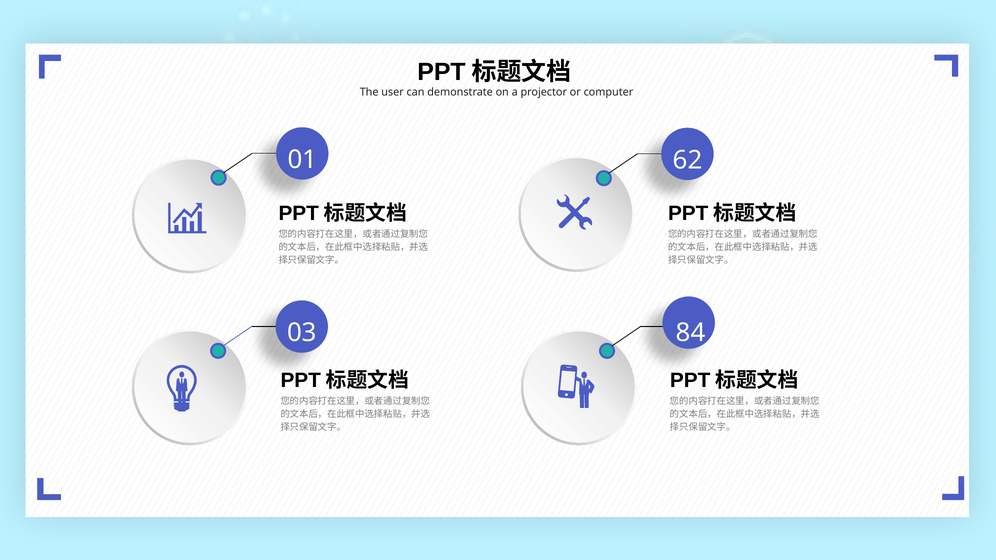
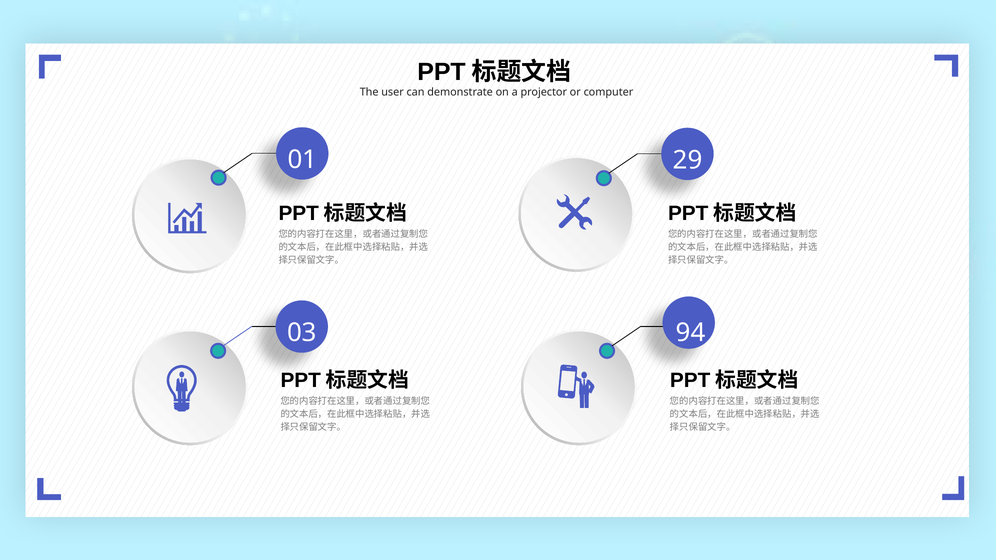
62: 62 -> 29 (688, 160)
84: 84 -> 94 (691, 333)
